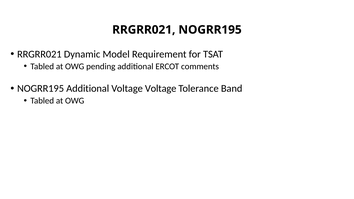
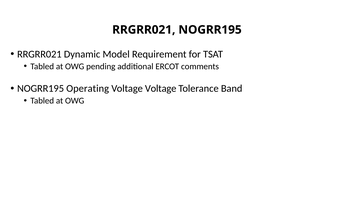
NOGRR195 Additional: Additional -> Operating (88, 89)
